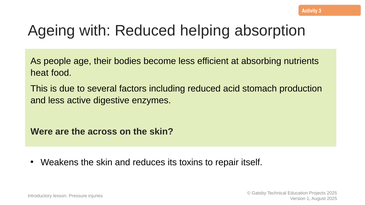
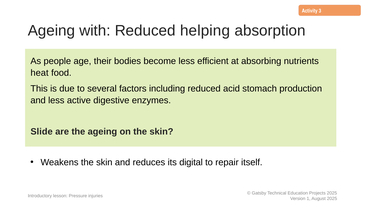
Were: Were -> Slide (42, 132)
the across: across -> ageing (102, 132)
toxins: toxins -> digital (191, 163)
